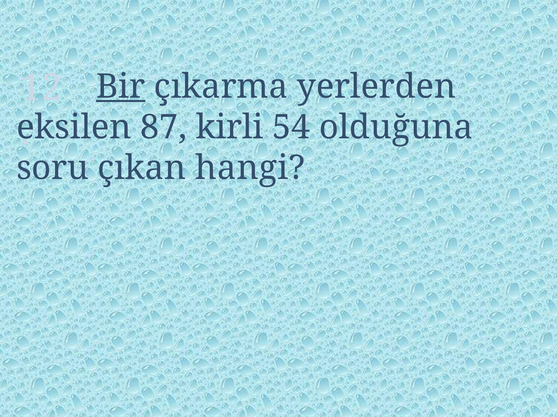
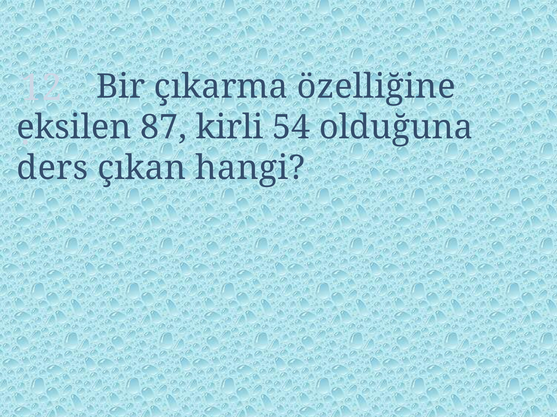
Bir underline: present -> none (121, 87)
yerlerden: yerlerden -> özelliğine (376, 87)
soru: soru -> ders (52, 168)
